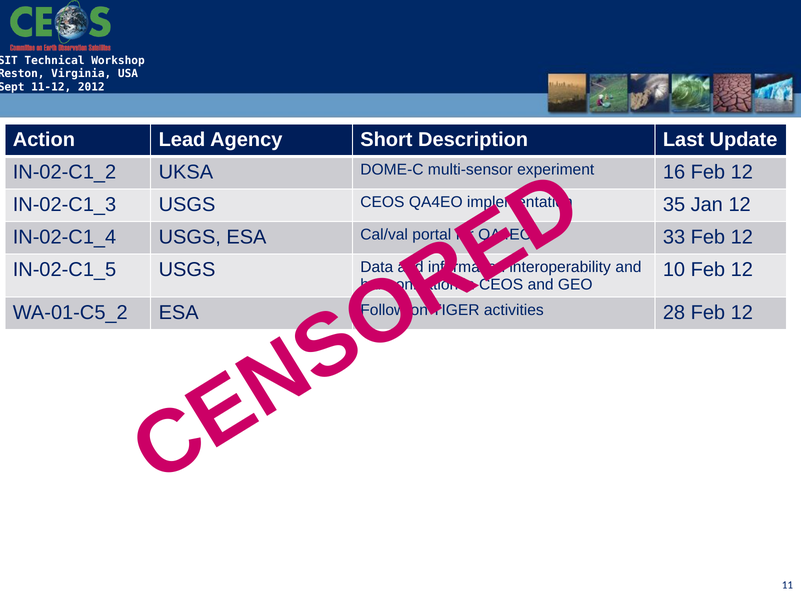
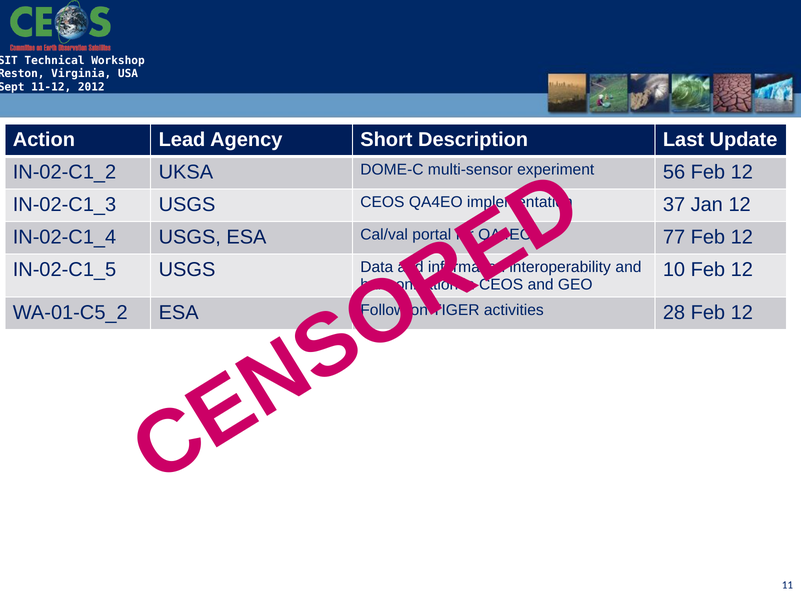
16: 16 -> 56 (674, 172)
35: 35 -> 37 (674, 204)
33: 33 -> 77 (674, 237)
